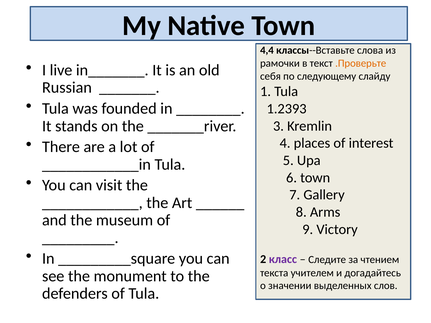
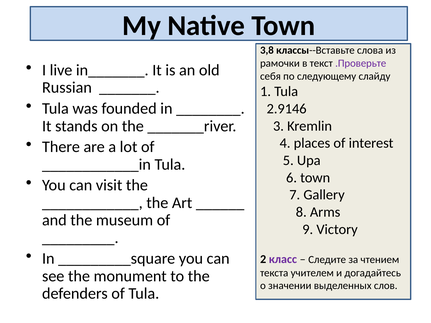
4,4: 4,4 -> 3,8 (267, 50)
.Проверьте colour: orange -> purple (361, 63)
1.2393: 1.2393 -> 2.9146 (287, 109)
